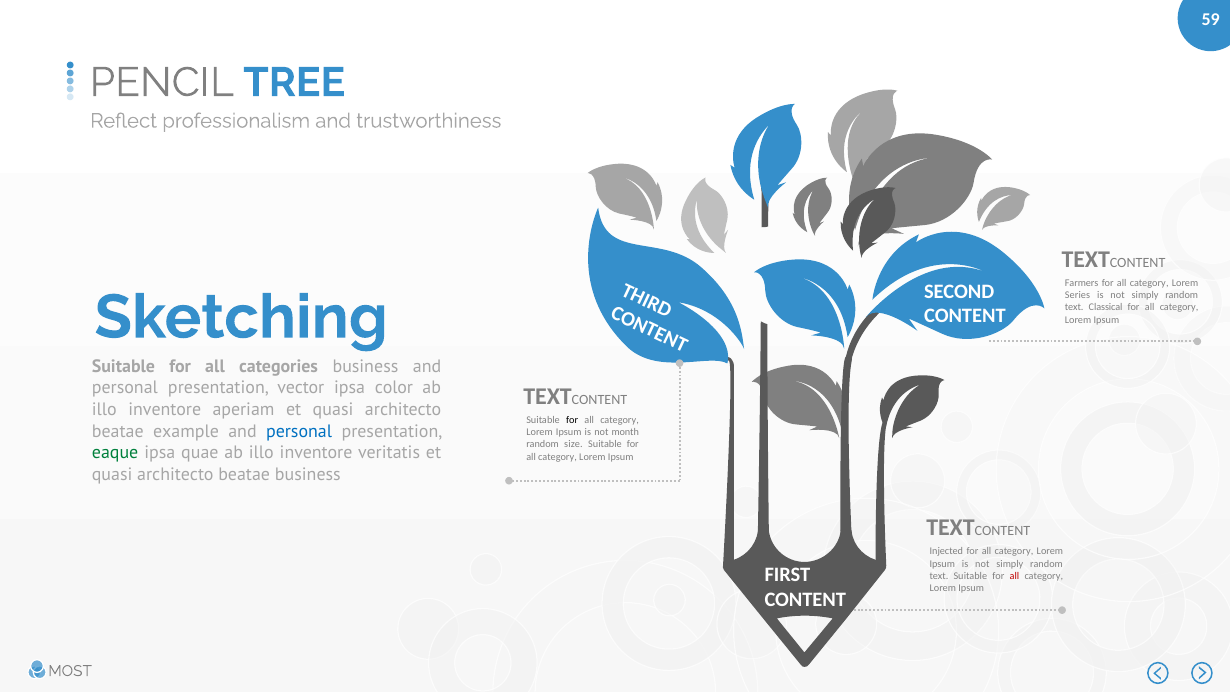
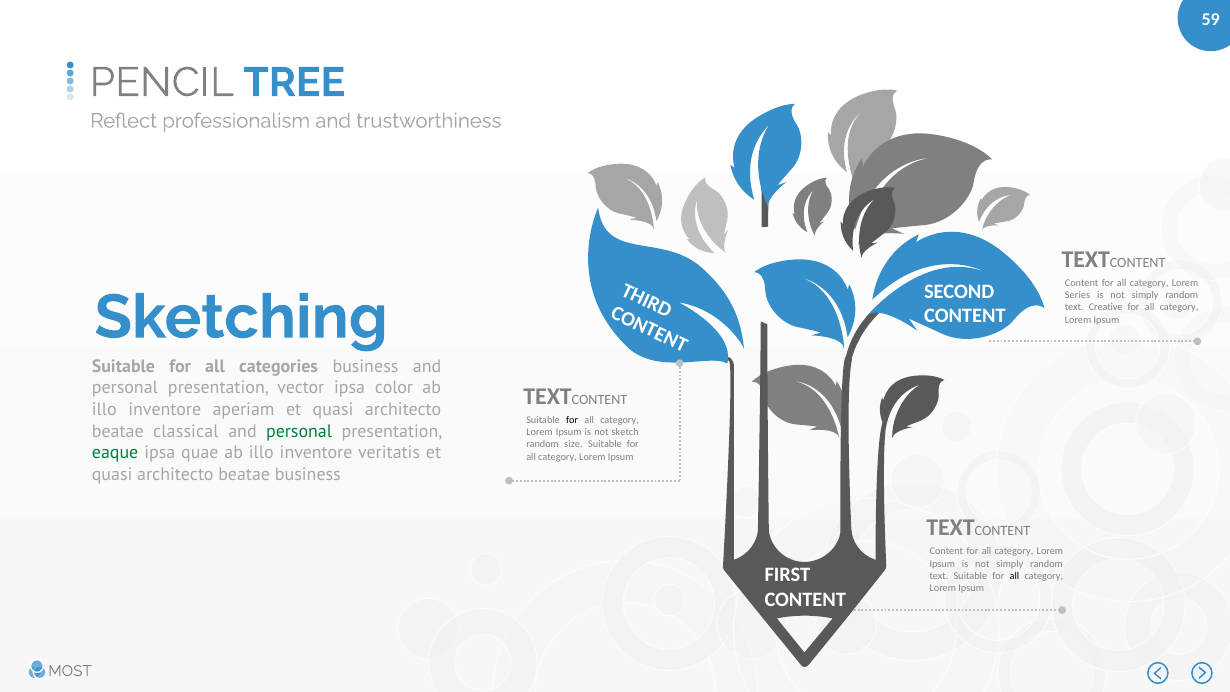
Farmers: Farmers -> Content (1082, 283)
Classical: Classical -> Creative (1106, 307)
example: example -> classical (186, 431)
personal colour: blue -> green (299, 431)
month: month -> sketch (625, 432)
Injected: Injected -> Content (946, 551)
all colour: red -> black (1014, 576)
